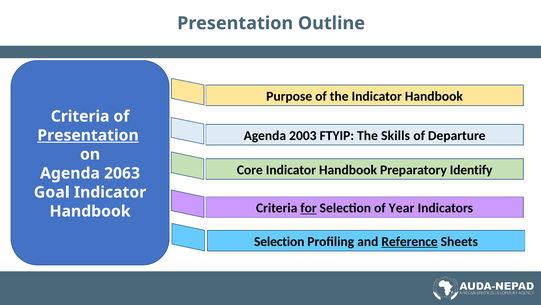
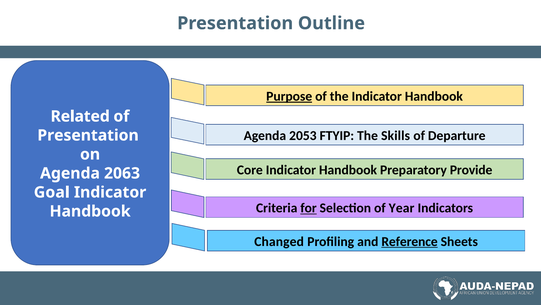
Purpose underline: none -> present (289, 96)
Criteria: Criteria -> Related (80, 116)
2003: 2003 -> 2053 (303, 135)
Presentation underline: present -> none (88, 135)
Identify: Identify -> Provide (471, 170)
Selection: Selection -> Changed (279, 241)
